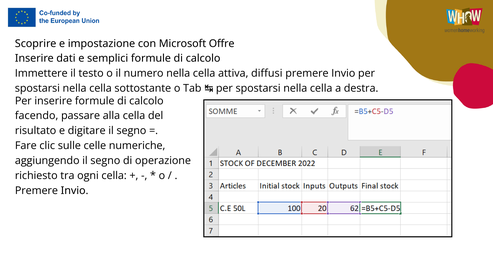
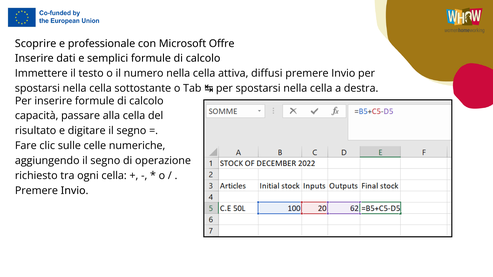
impostazione: impostazione -> professionale (102, 44)
facendo: facendo -> capacità (37, 116)
